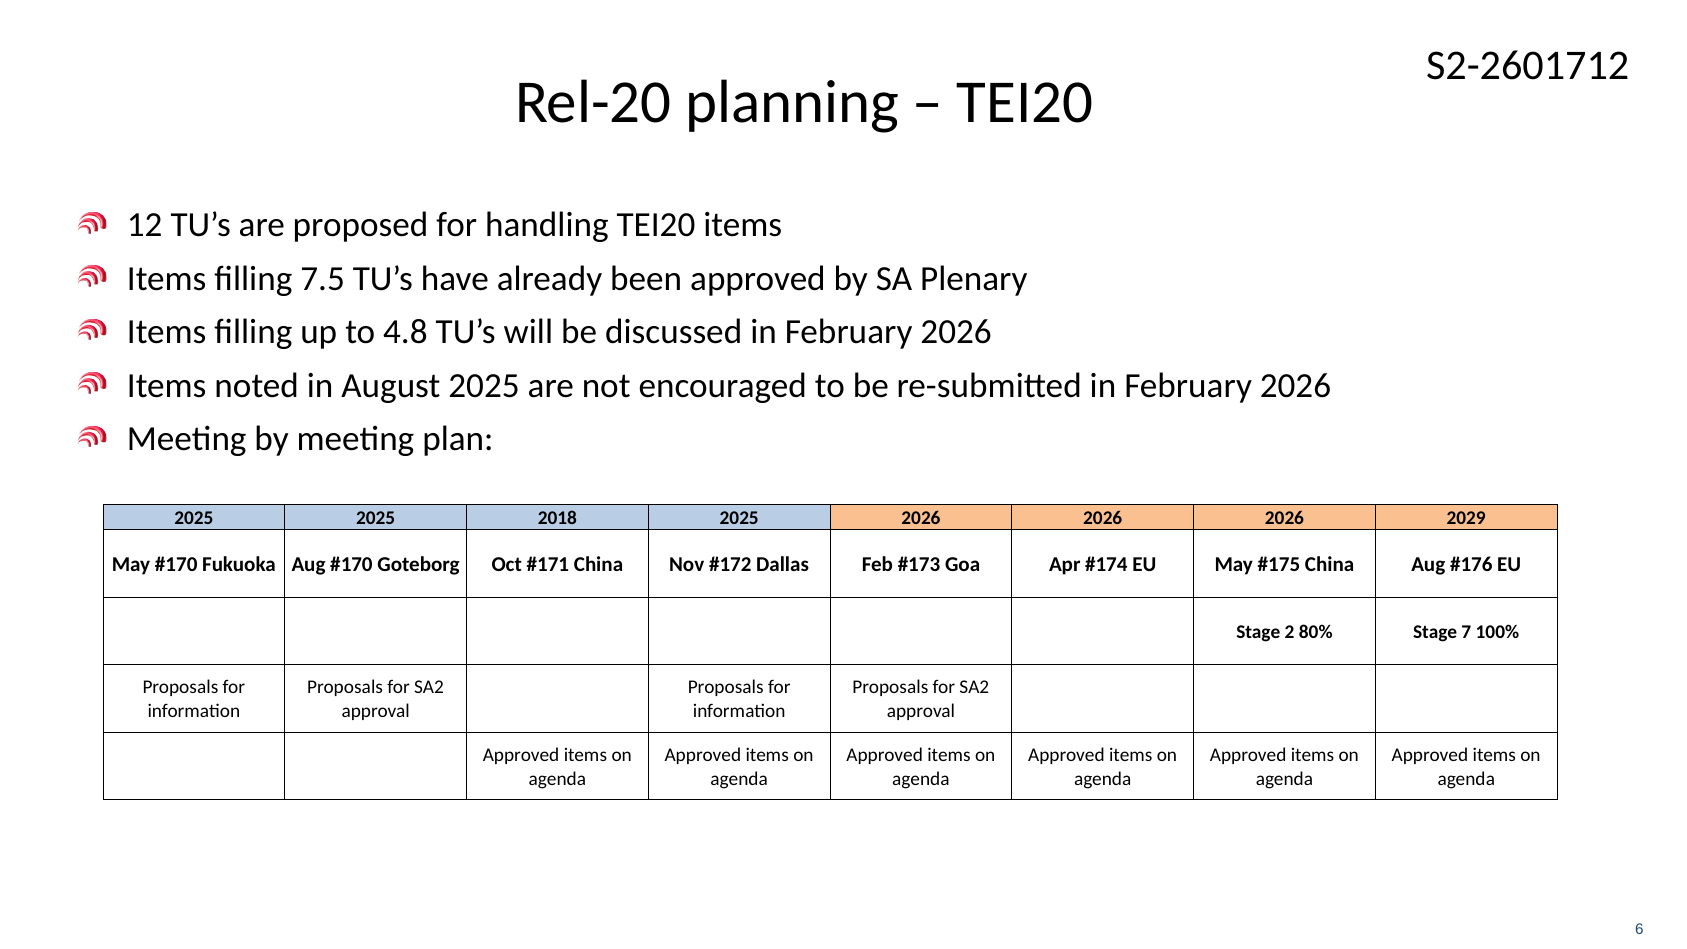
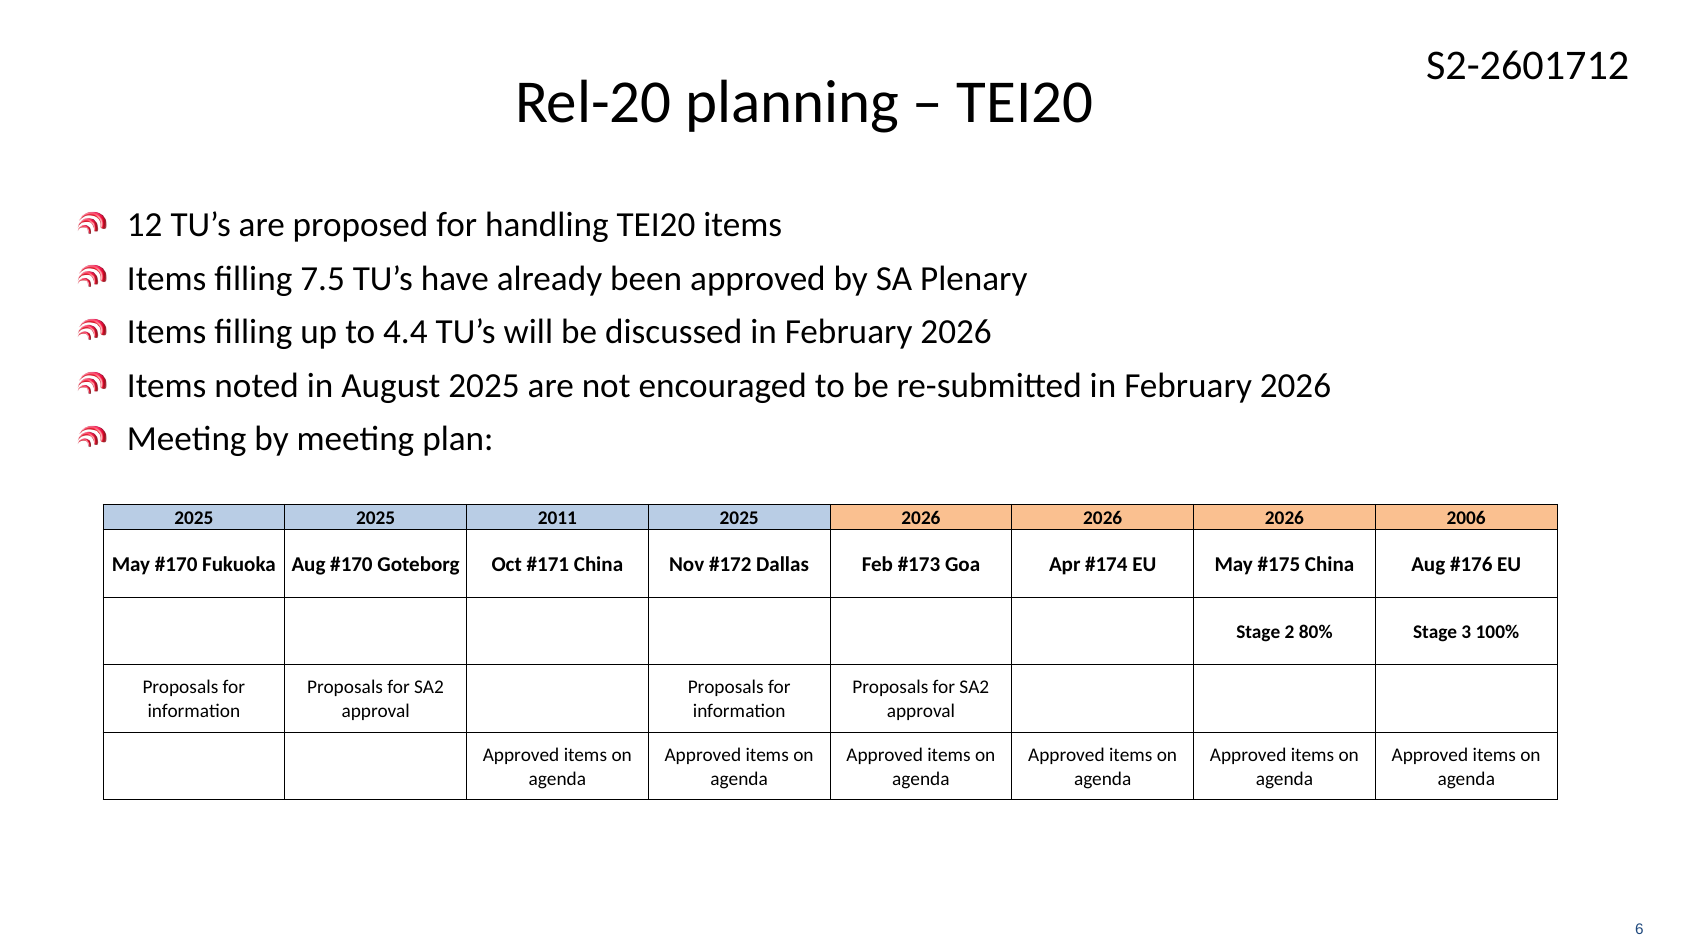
4.8: 4.8 -> 4.4 (405, 332)
2018: 2018 -> 2011 (557, 518)
2029: 2029 -> 2006 (1466, 518)
7: 7 -> 3 (1466, 632)
